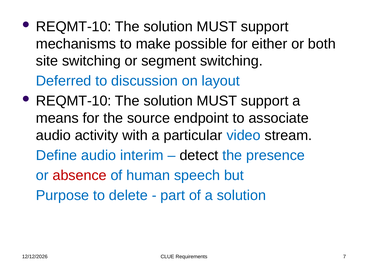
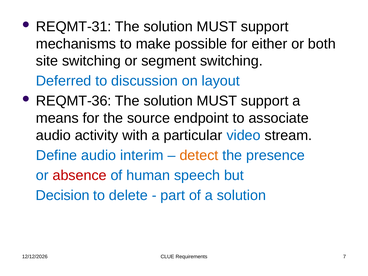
REQMT-10: REQMT-10 -> REQMT-31 (74, 27)
REQMT-10: REQMT-10 -> REQMT-36 (74, 101)
detect colour: black -> orange (199, 155)
Purpose: Purpose -> Decision (63, 195)
